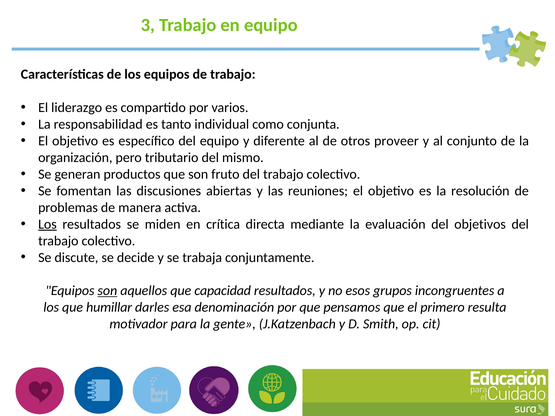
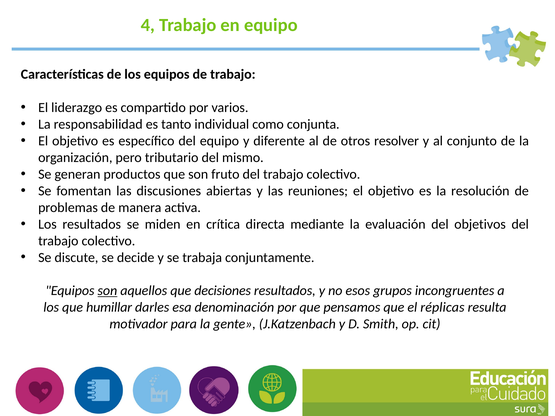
3: 3 -> 4 (148, 25)
proveer: proveer -> resolver (397, 141)
Los underline: present -> none (47, 224)
capacidad: capacidad -> decisiones (223, 291)
primero: primero -> réplicas (442, 308)
